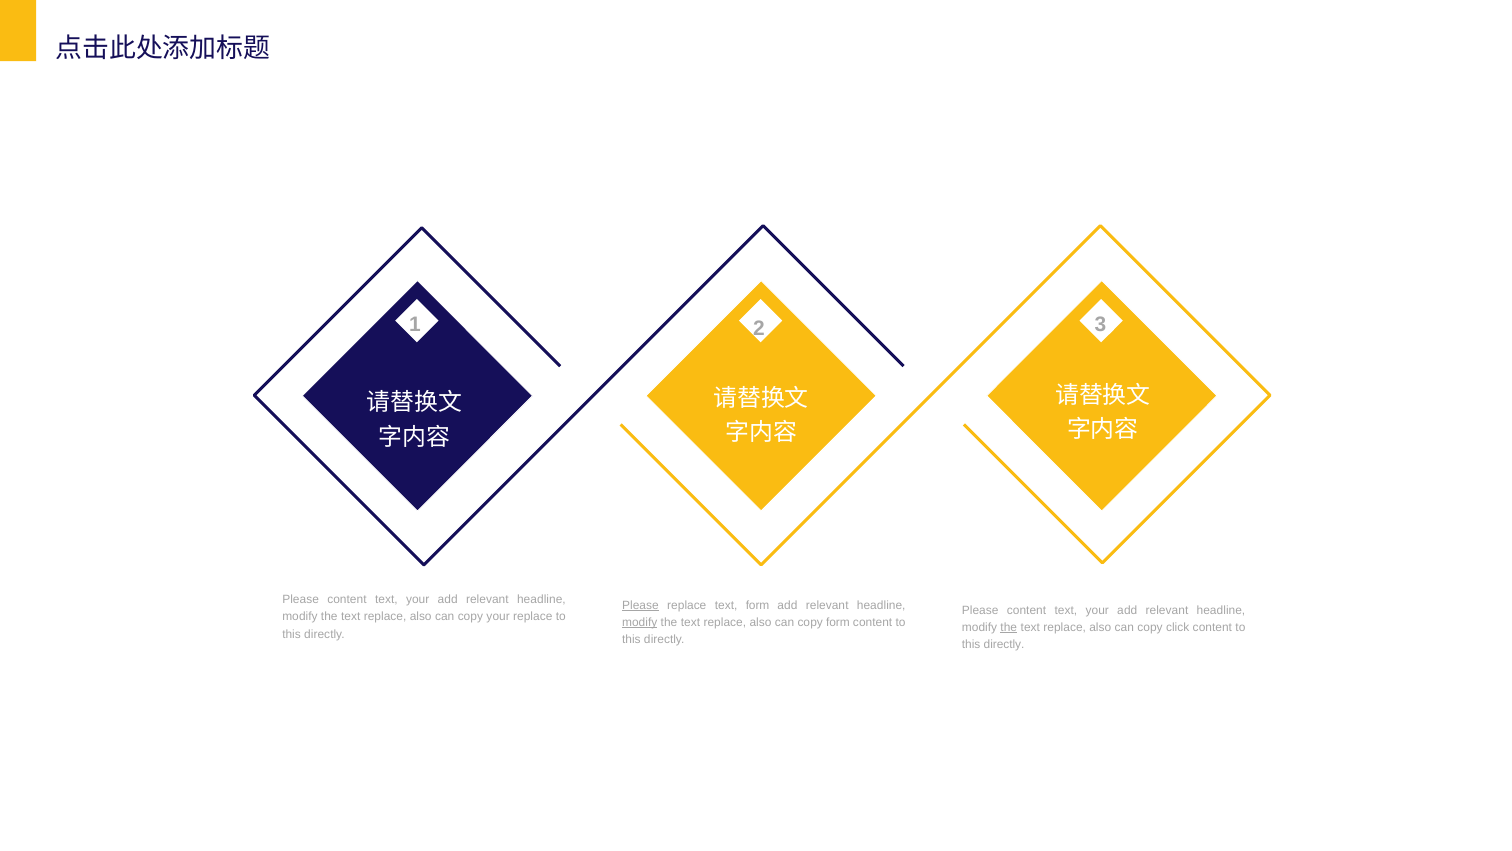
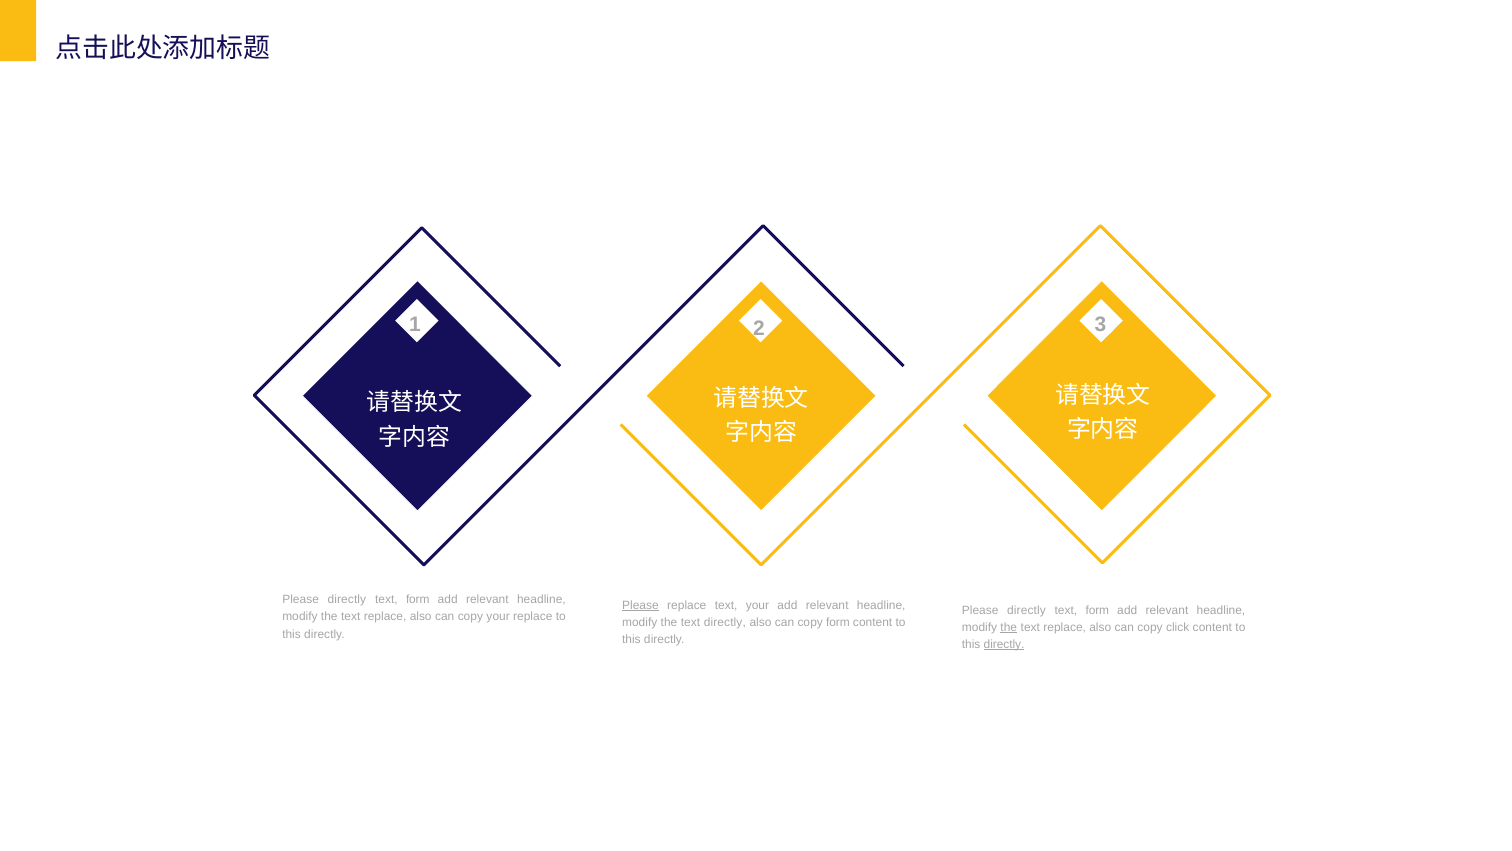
content: content -> directly (347, 599)
your: your -> form (418, 599)
text form: form -> your (758, 605)
content: content -> directly (1026, 610)
your: your -> form (1097, 610)
modify underline: present -> none (640, 622)
replace: replace -> directly (725, 622)
directly underline: none -> present (1004, 644)
